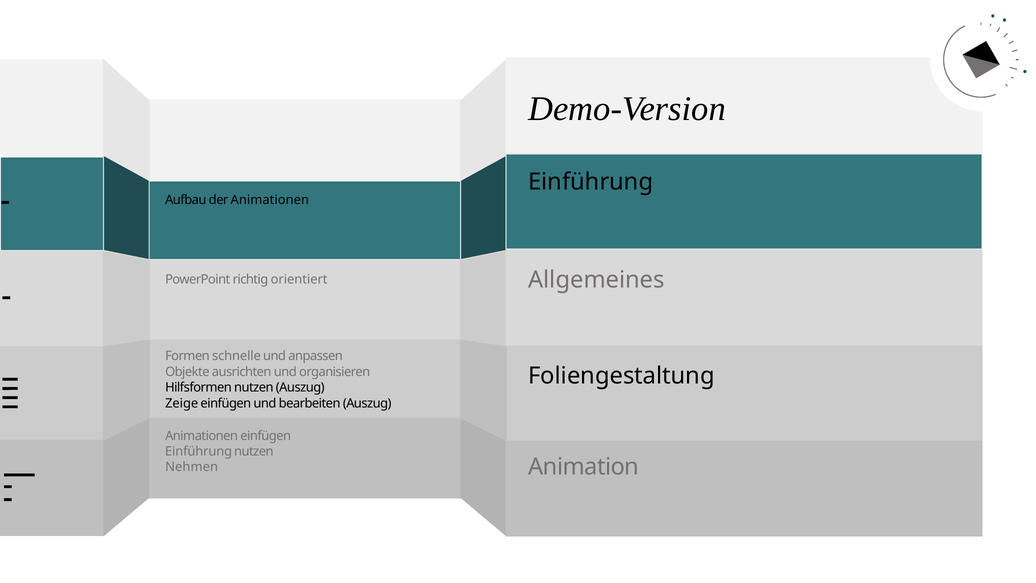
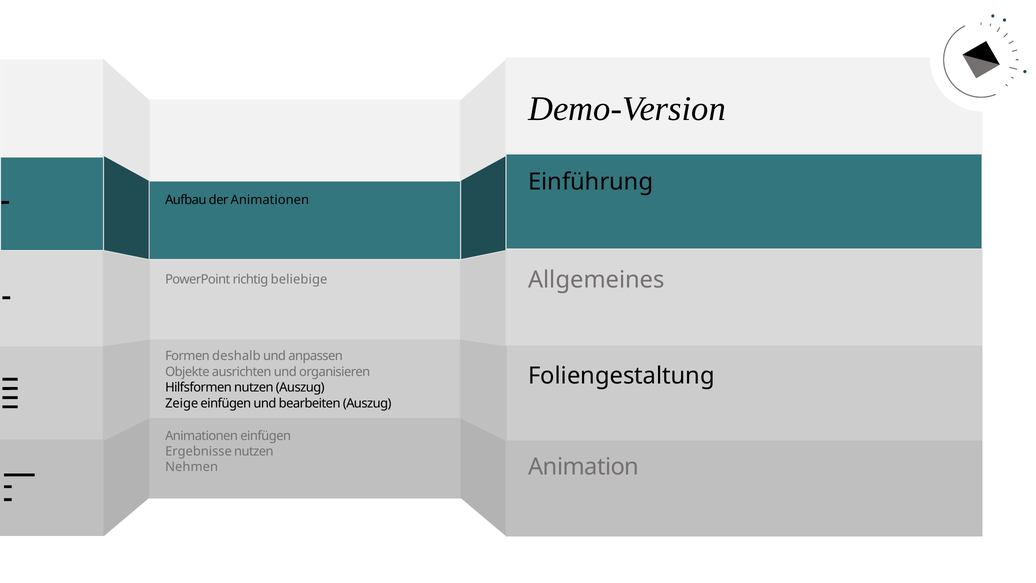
orientiert: orientiert -> beliebige (299, 279)
schnelle: schnelle -> deshalb (236, 356)
Einführung: Einführung -> Ergebnisse (198, 451)
